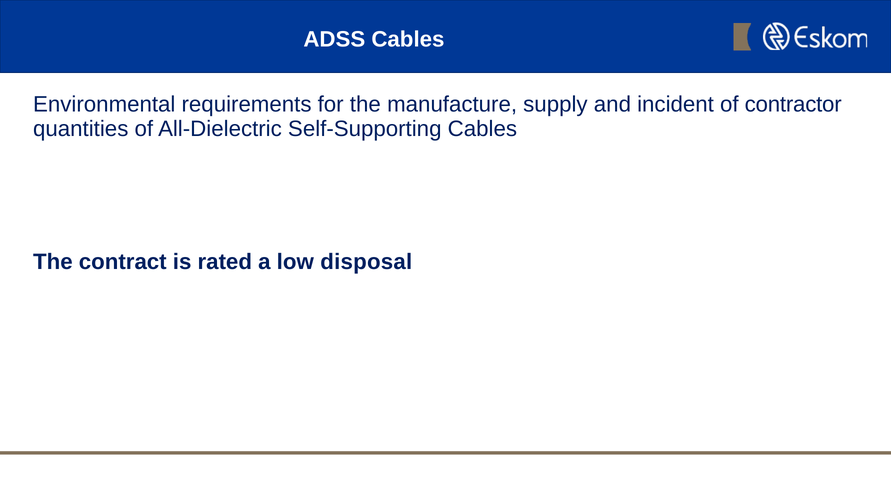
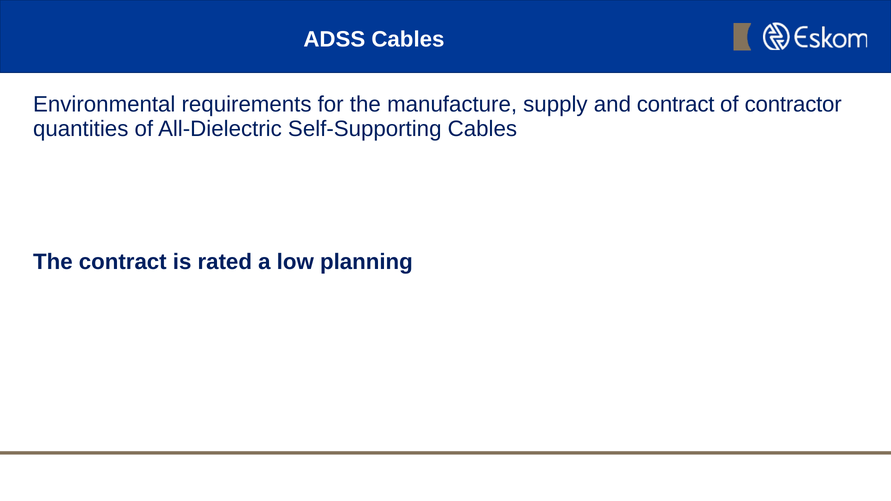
and incident: incident -> contract (676, 105)
disposal: disposal -> planning (366, 262)
